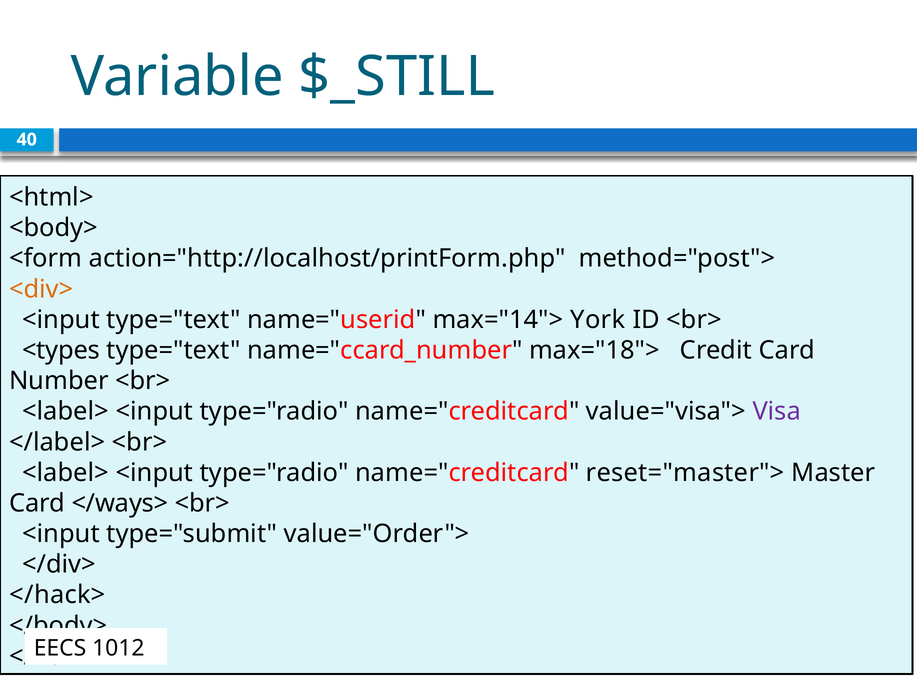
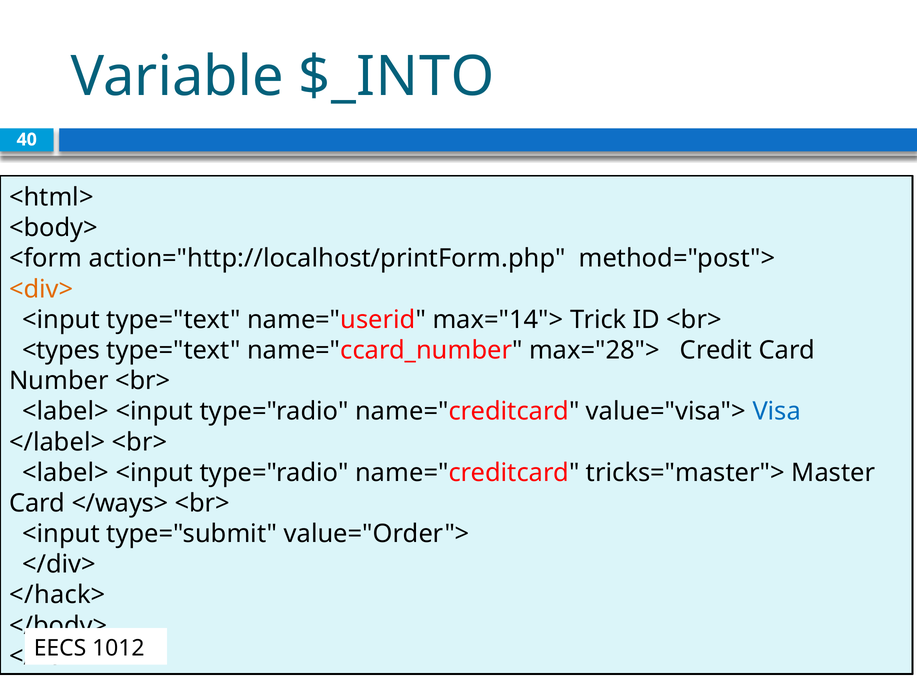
$_STILL: $_STILL -> $_INTO (396, 76)
York: York -> Trick (598, 320)
max="18">: max="18"> -> max="28"> (595, 350)
Visa colour: purple -> blue (777, 411)
reset="master">: reset="master"> -> tricks="master"> (685, 473)
